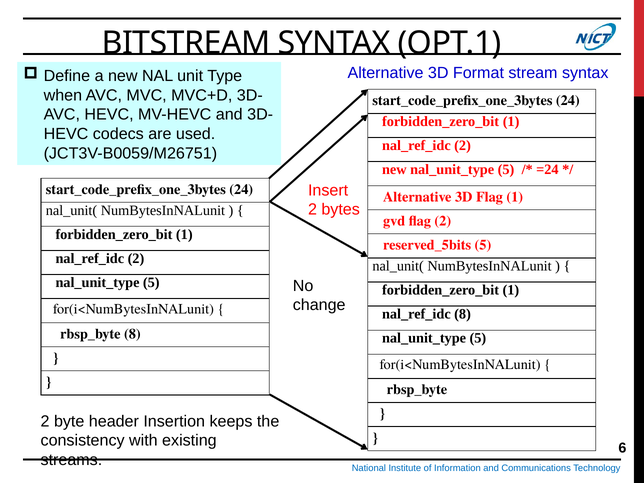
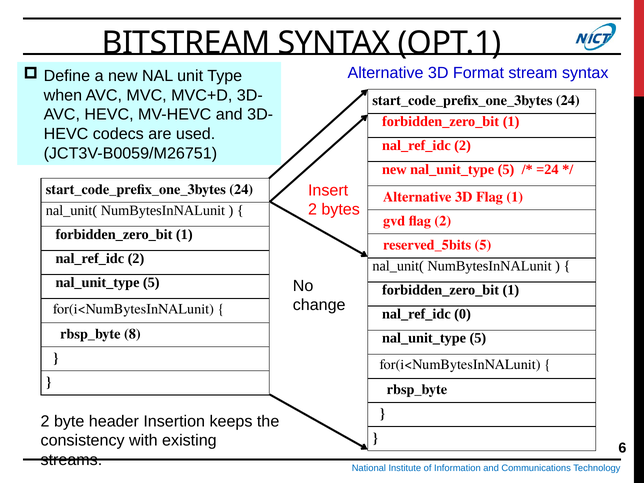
8: 8 -> 0 (463, 314)
